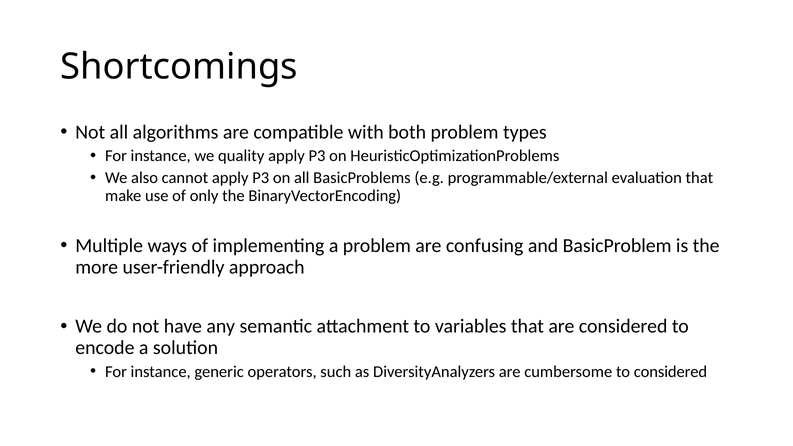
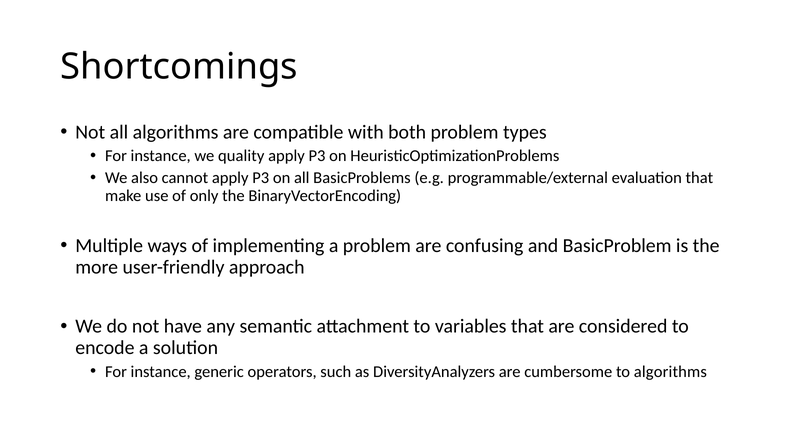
to considered: considered -> algorithms (670, 372)
